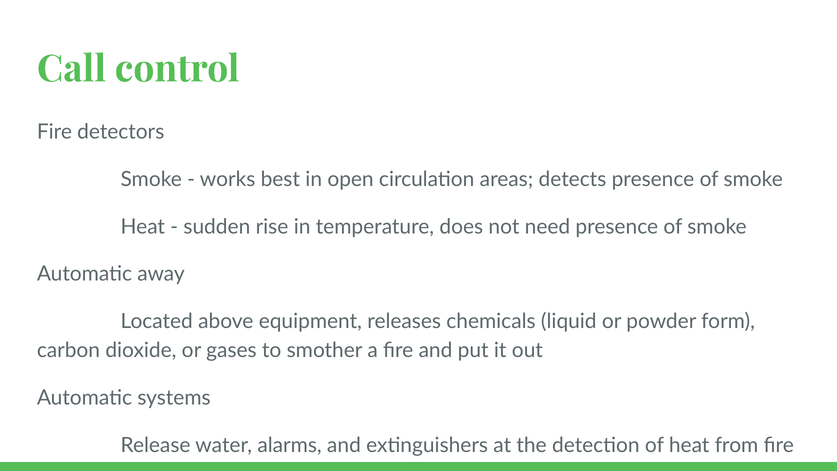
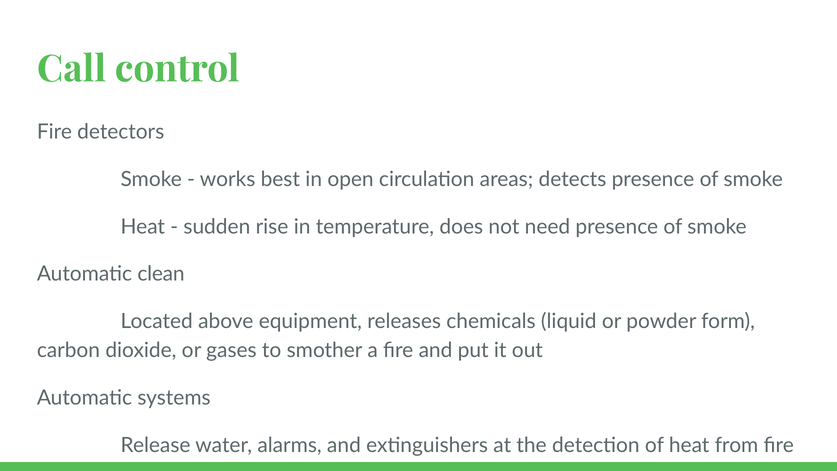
away: away -> clean (161, 274)
